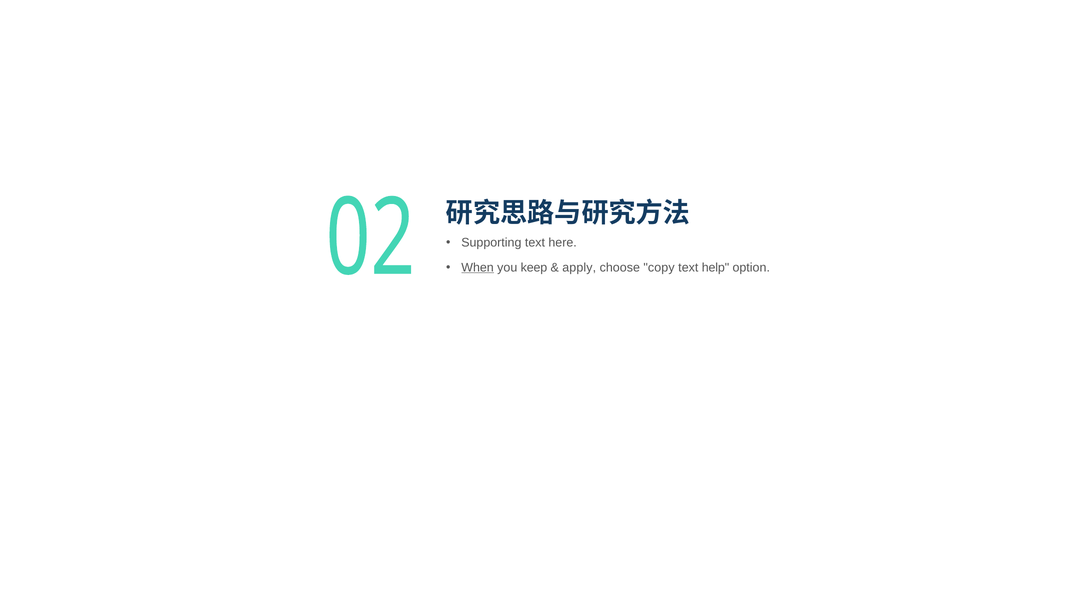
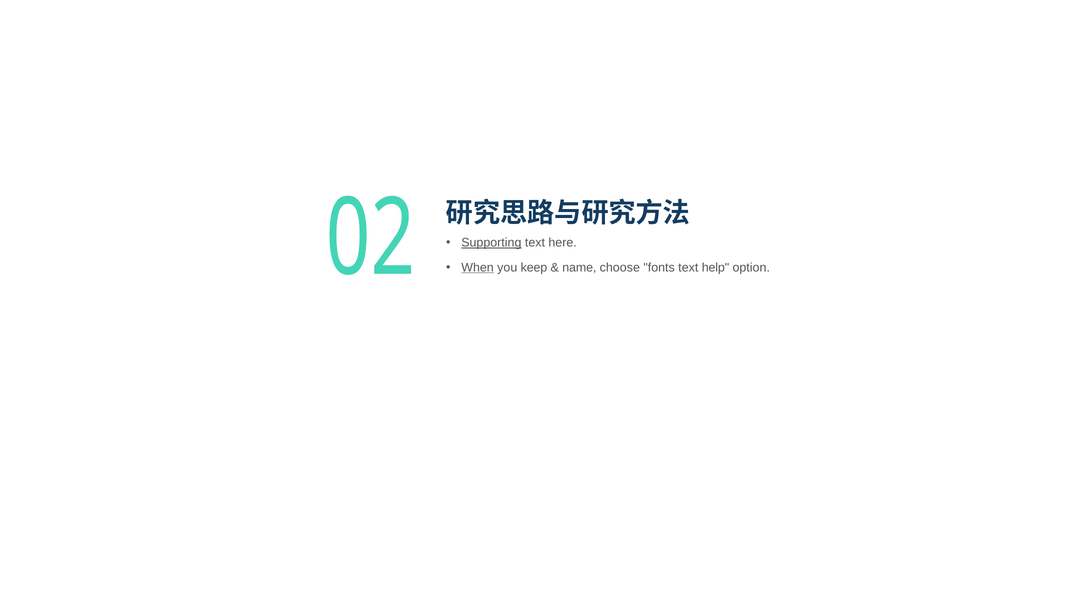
Supporting underline: none -> present (491, 242)
apply: apply -> name (579, 267)
copy: copy -> fonts (659, 267)
